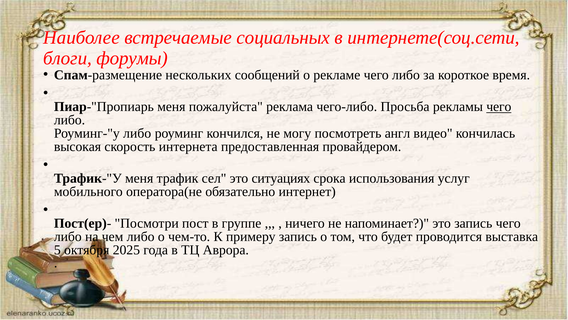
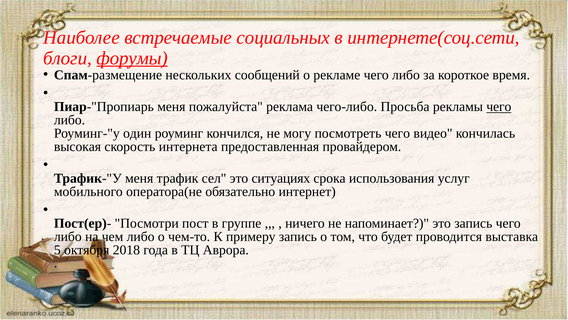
форумы underline: none -> present (132, 58)
Роуминг-"у либо: либо -> один (137, 133)
посмотреть англ: англ -> чего (397, 133)
2025: 2025 -> 2018 (126, 249)
